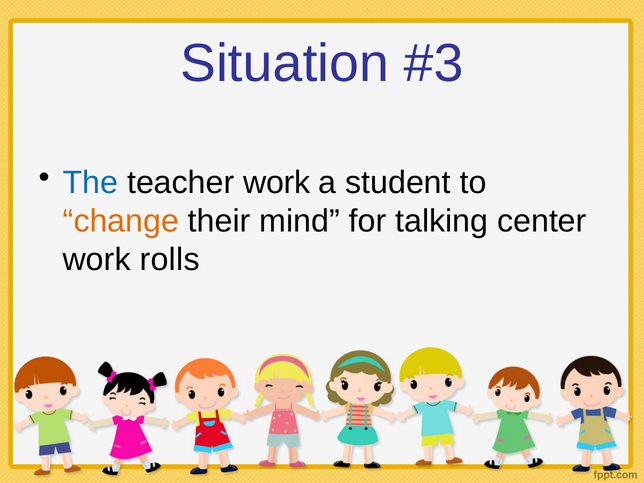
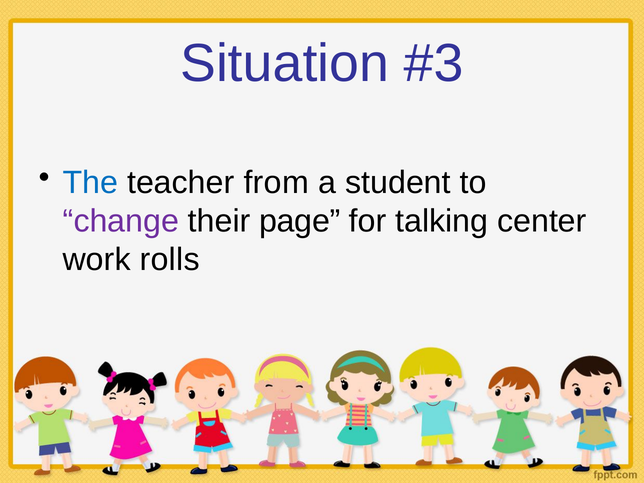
teacher work: work -> from (276, 183)
change colour: orange -> purple (121, 221)
mind: mind -> page (300, 221)
